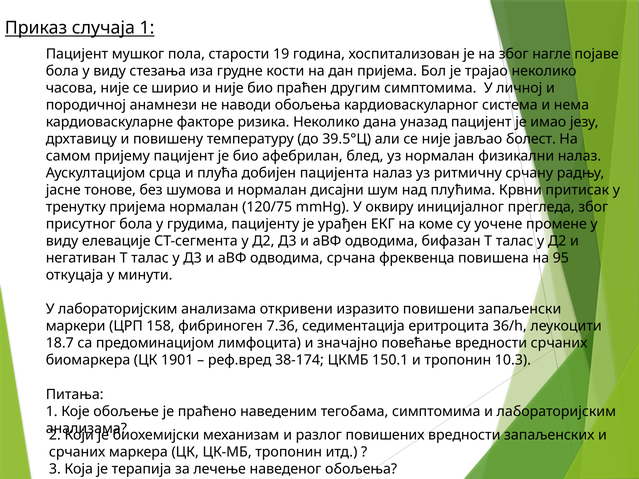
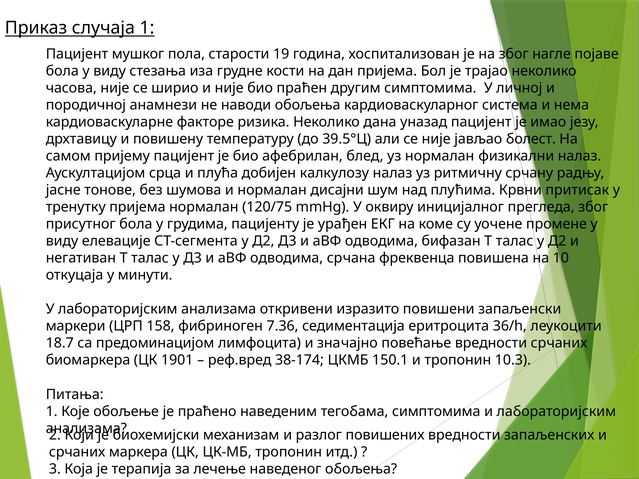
пацијента: пацијента -> калкулозу (334, 173)
95: 95 -> 10 (561, 258)
